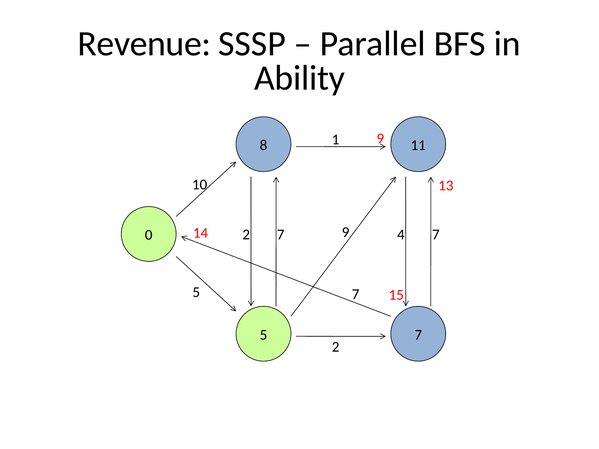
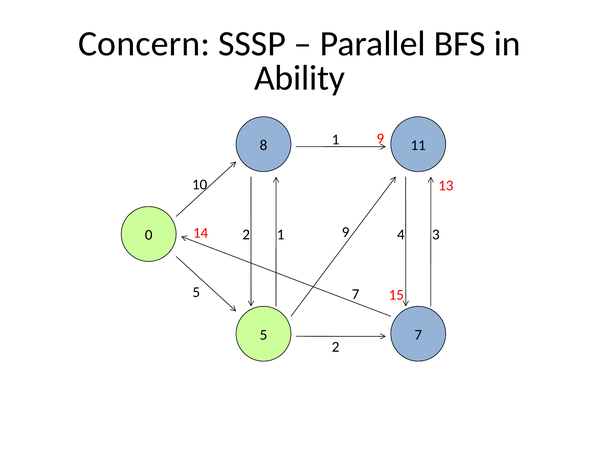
Revenue: Revenue -> Concern (144, 44)
7: 7 -> 1 (281, 235)
4 7: 7 -> 3 (436, 235)
